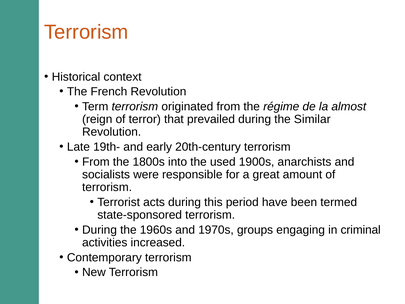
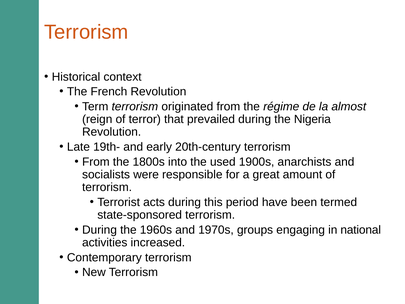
Similar: Similar -> Nigeria (312, 119)
criminal: criminal -> national (361, 230)
